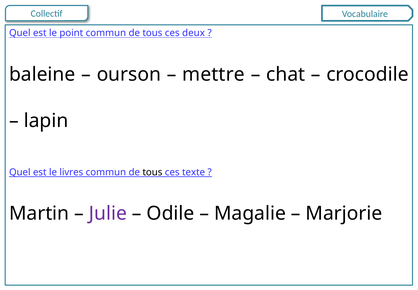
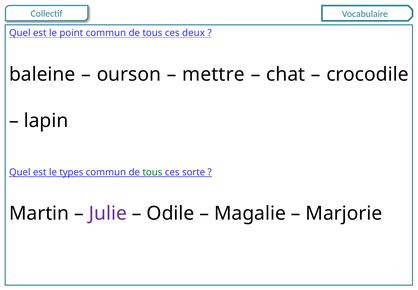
livres: livres -> types (71, 172)
tous colour: black -> green (152, 172)
texte: texte -> sorte (194, 172)
